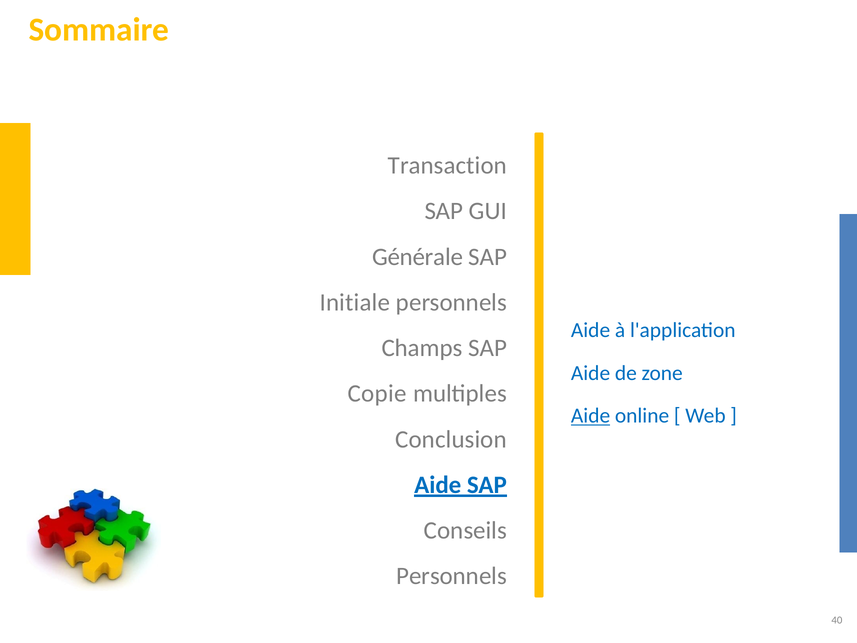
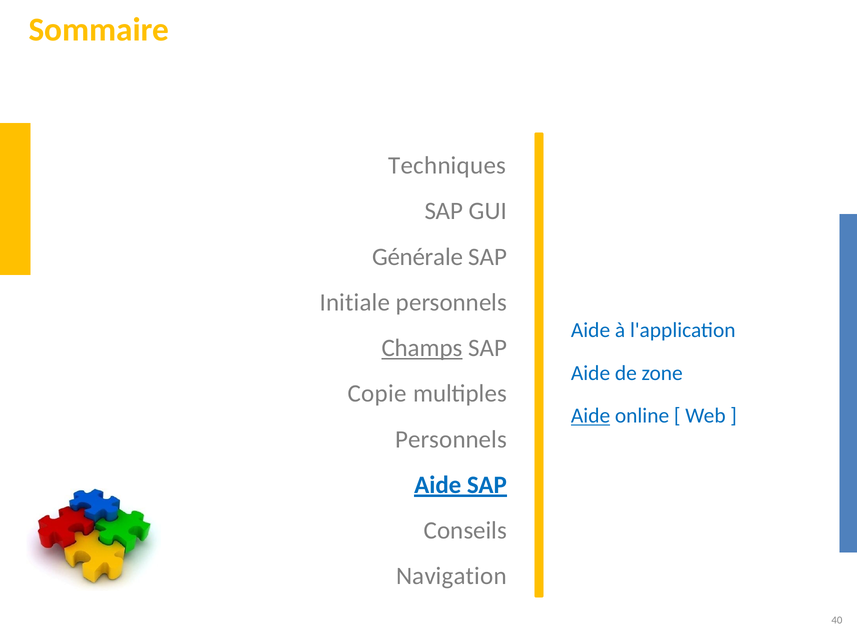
Transaction: Transaction -> Techniques (447, 165)
Champs underline: none -> present (422, 348)
Conclusion: Conclusion -> Personnels (451, 439)
Personnels: Personnels -> Navigation (451, 576)
